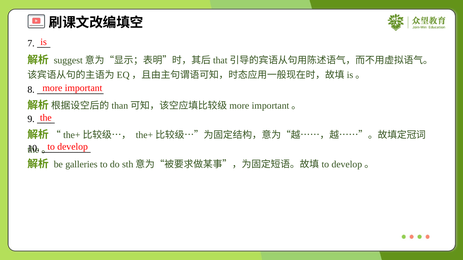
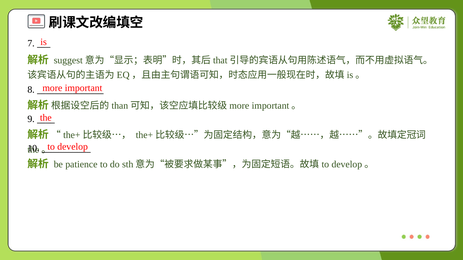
galleries: galleries -> patience (81, 165)
